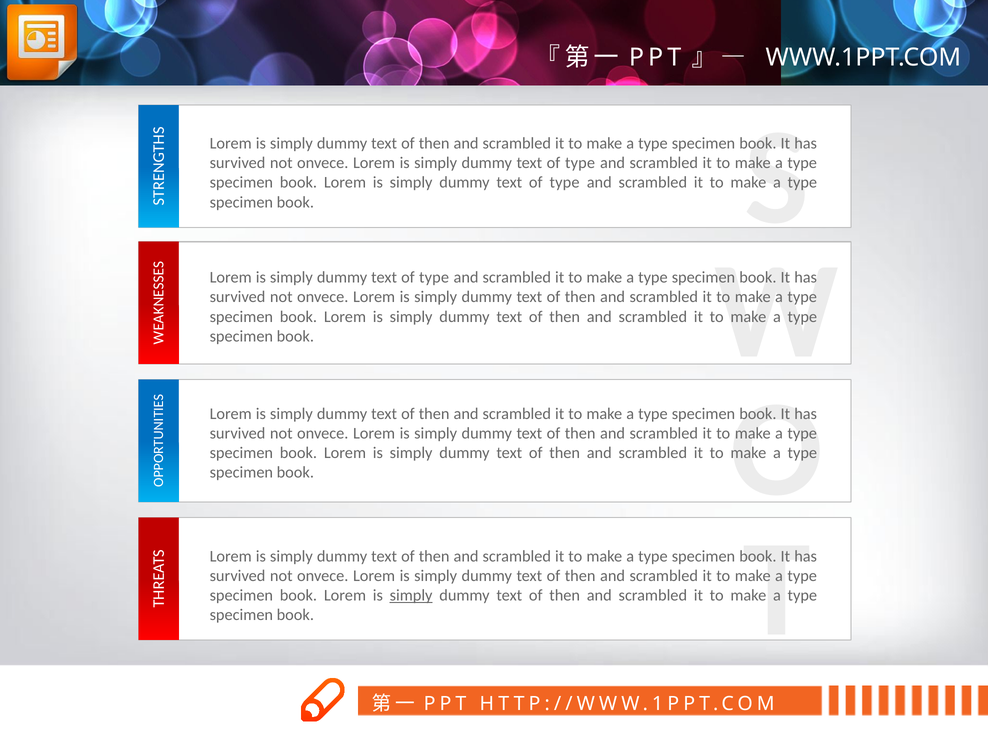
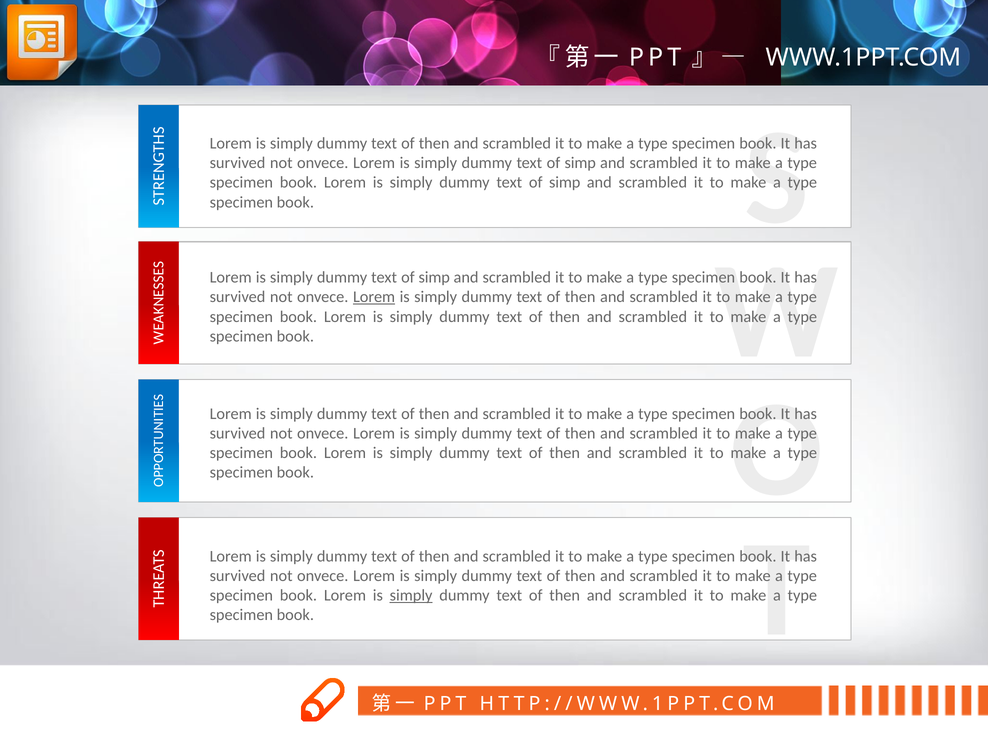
type: type -> simp (580, 163)
type: type -> simp (565, 183)
type: type -> simp (434, 277)
Lorem underline: none -> present (374, 297)
